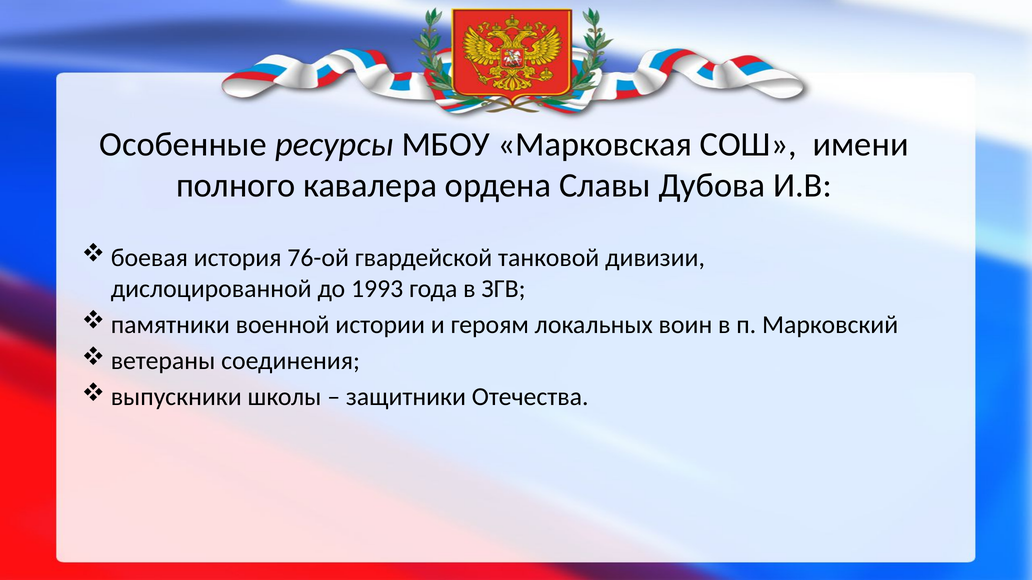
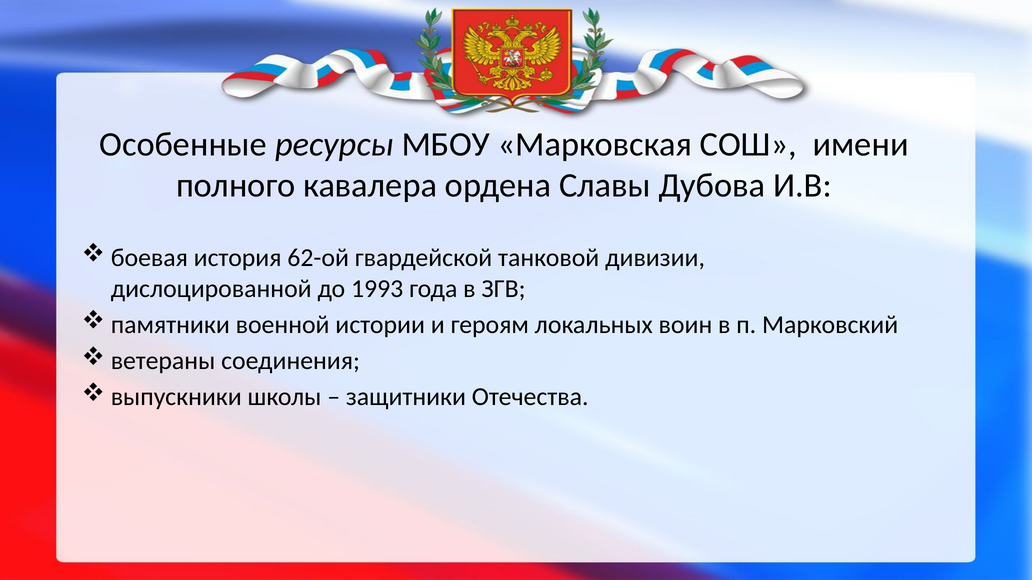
76-ой: 76-ой -> 62-ой (318, 258)
